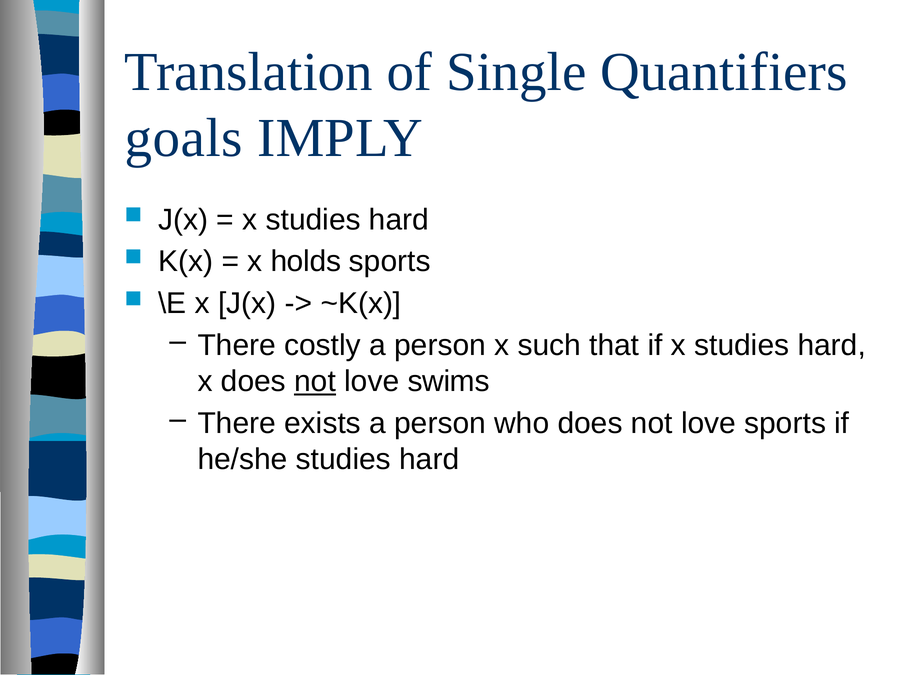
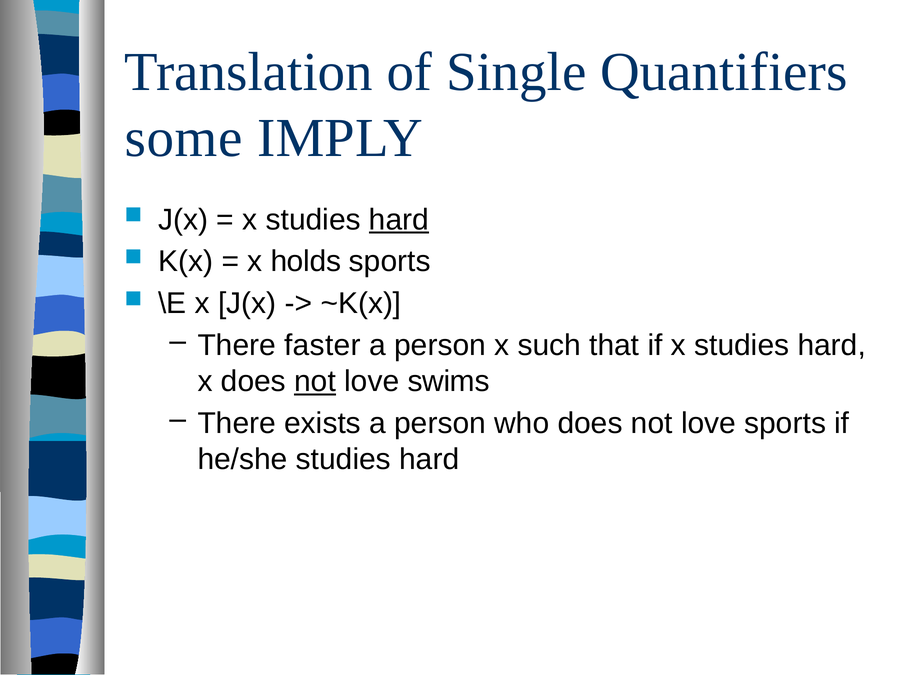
goals: goals -> some (184, 138)
hard underline: none -> present (399, 220)
costly: costly -> faster (322, 346)
